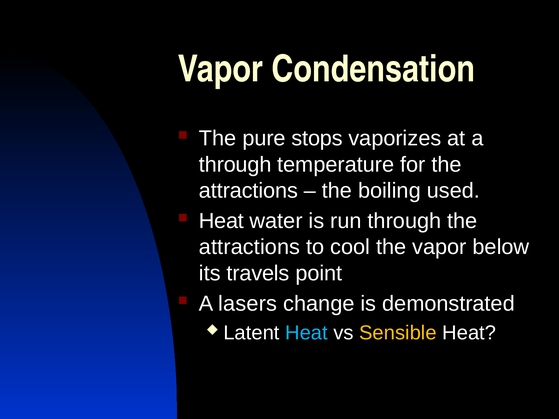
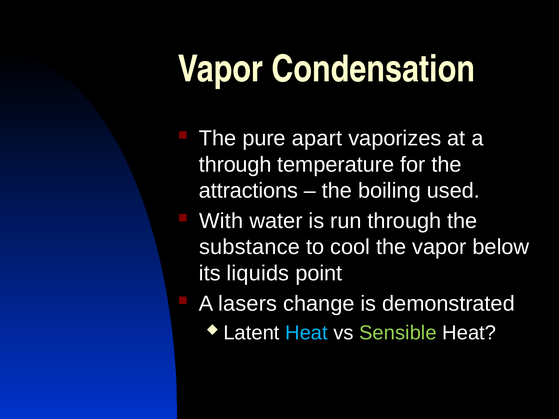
stops: stops -> apart (317, 138)
Heat: Heat -> With (221, 221)
attractions: attractions -> substance (250, 247)
travels: travels -> liquids (258, 273)
Sensible colour: yellow -> light green (398, 333)
